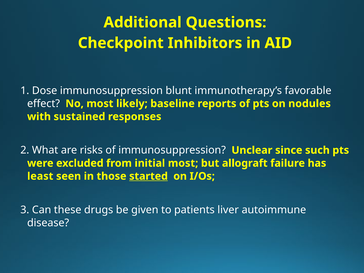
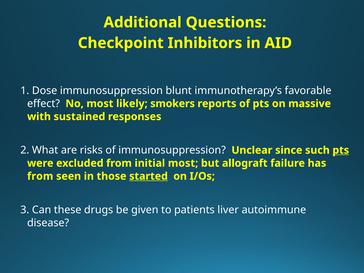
baseline: baseline -> smokers (173, 104)
nodules: nodules -> massive (310, 104)
pts underline: none -> present (341, 150)
least: least -> from (40, 176)
